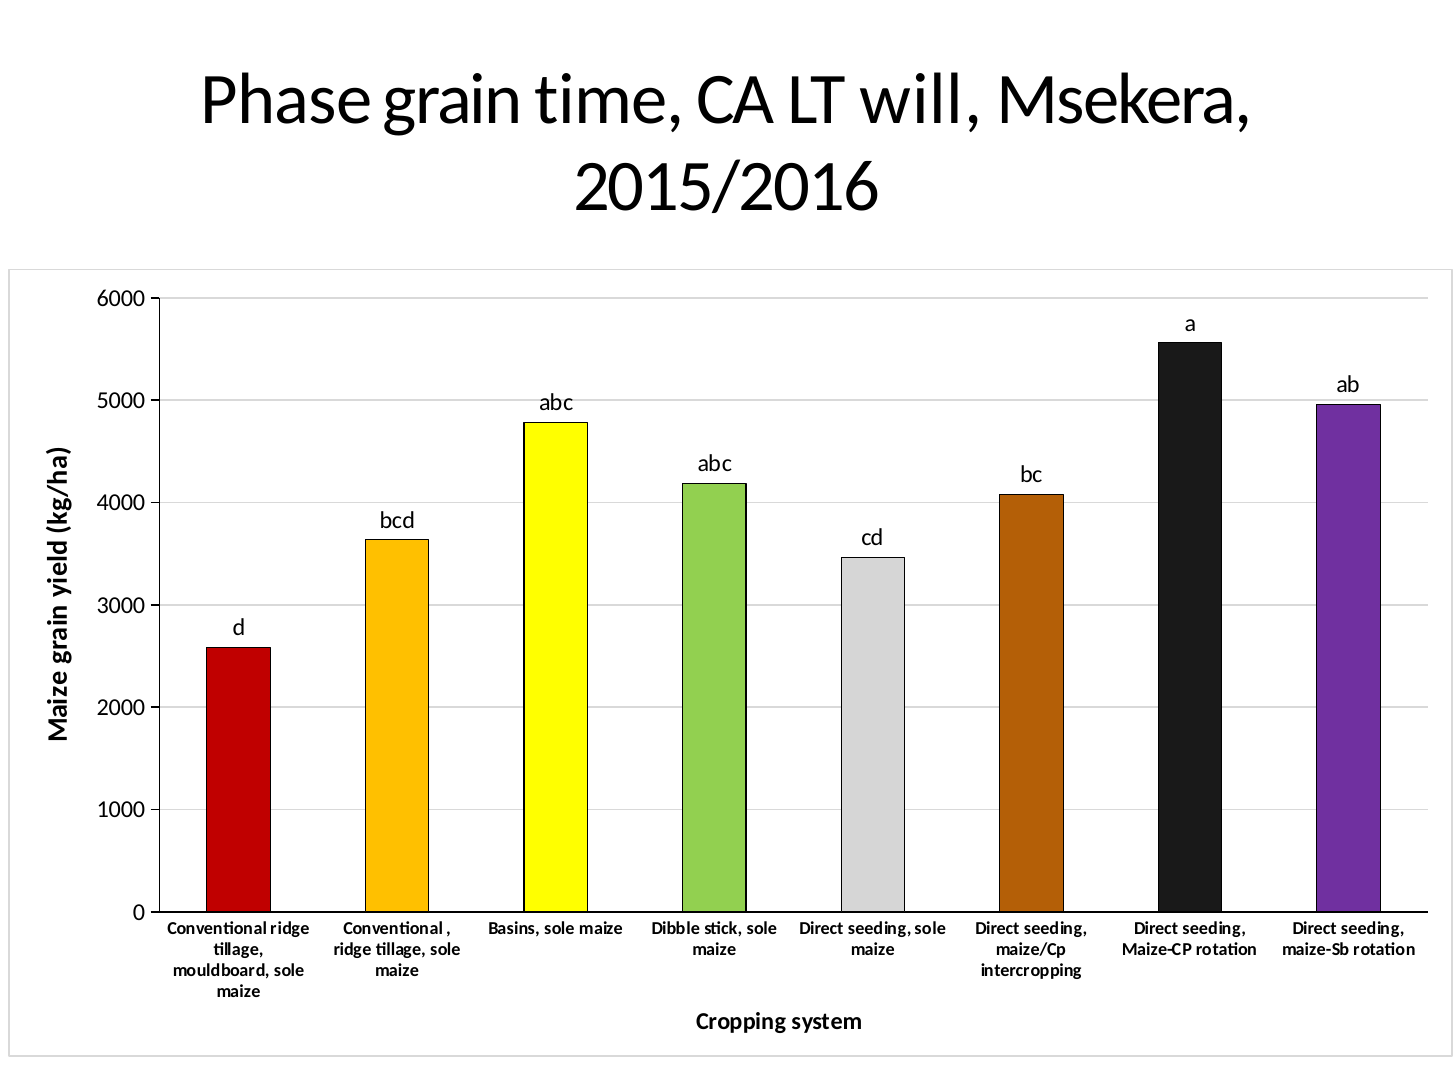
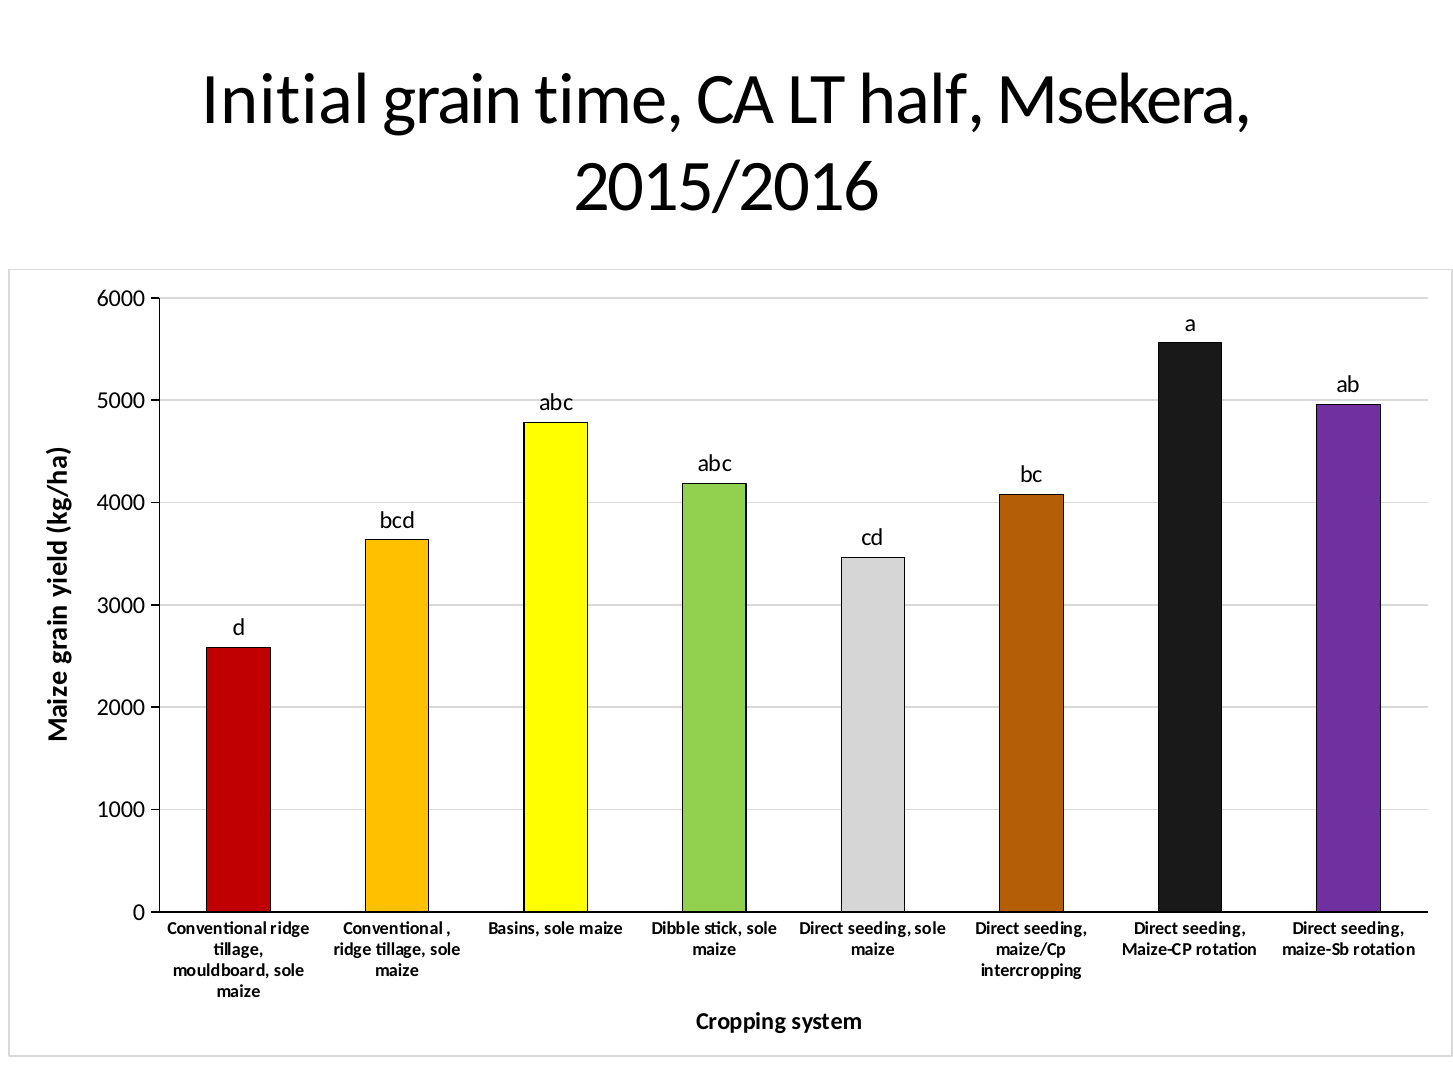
Phase: Phase -> Initial (286, 99)
will: will -> half (922, 99)
